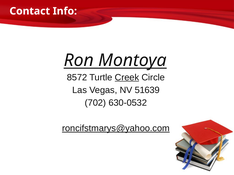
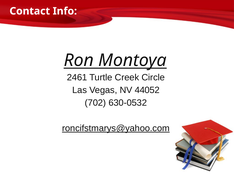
8572: 8572 -> 2461 (77, 78)
Creek underline: present -> none (127, 78)
51639: 51639 -> 44052 (147, 90)
